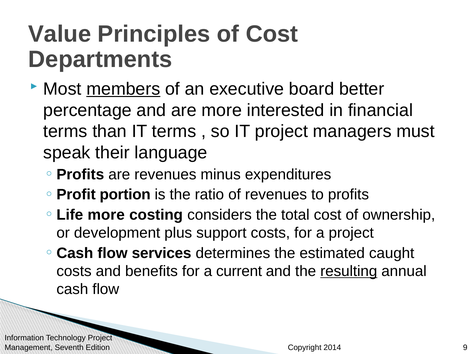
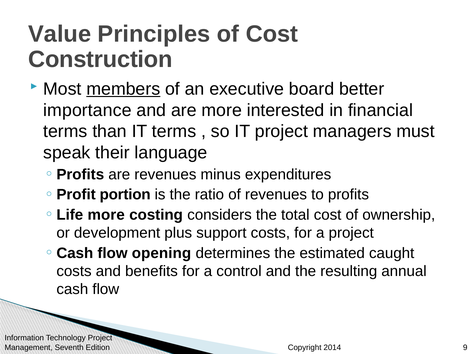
Departments: Departments -> Construction (100, 59)
percentage: percentage -> importance (87, 110)
services: services -> opening (161, 253)
current: current -> control (239, 271)
resulting underline: present -> none (349, 271)
